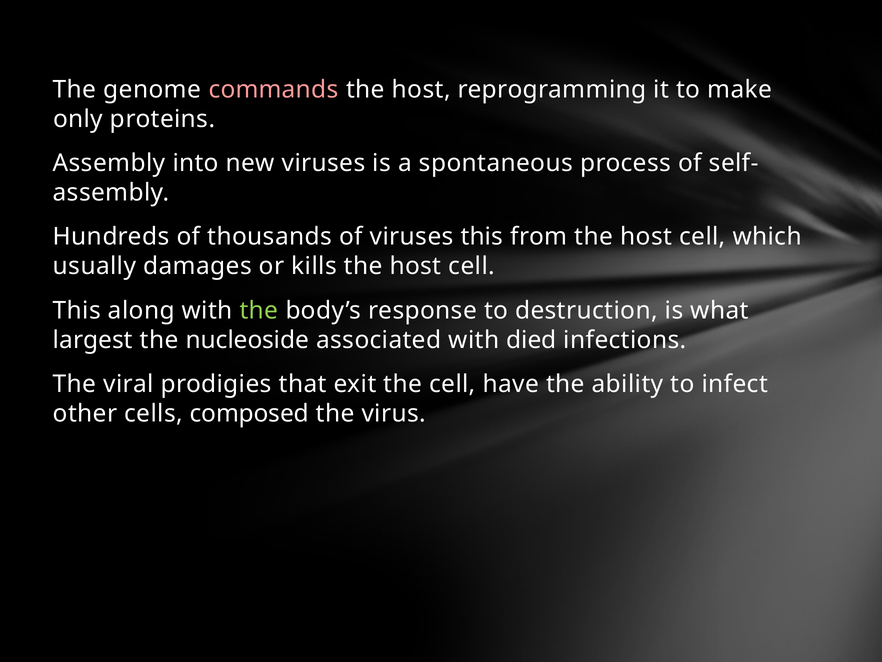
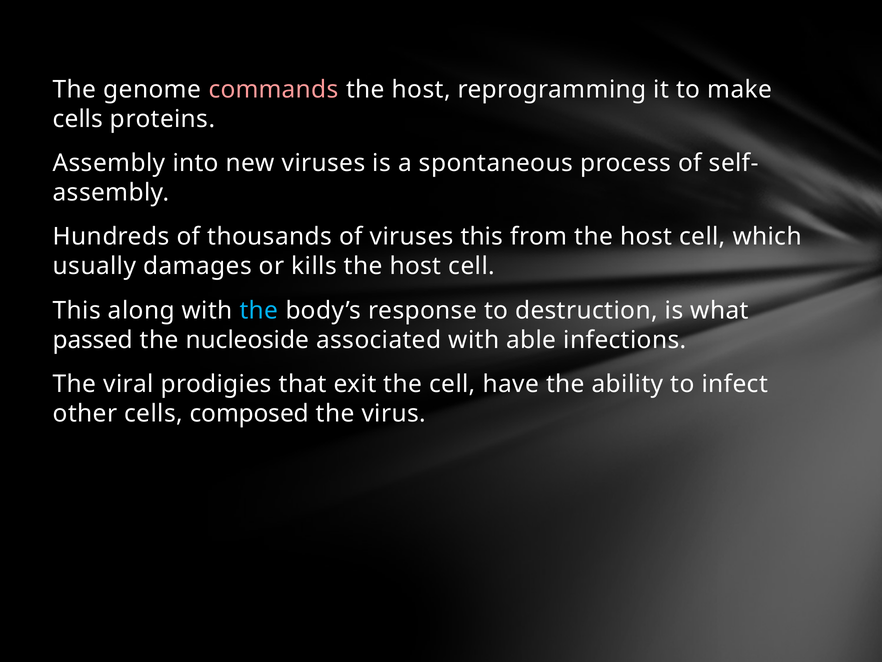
only: only -> cells (78, 119)
the colour: light green -> light blue (259, 310)
largest: largest -> passed (93, 340)
died: died -> able (531, 340)
